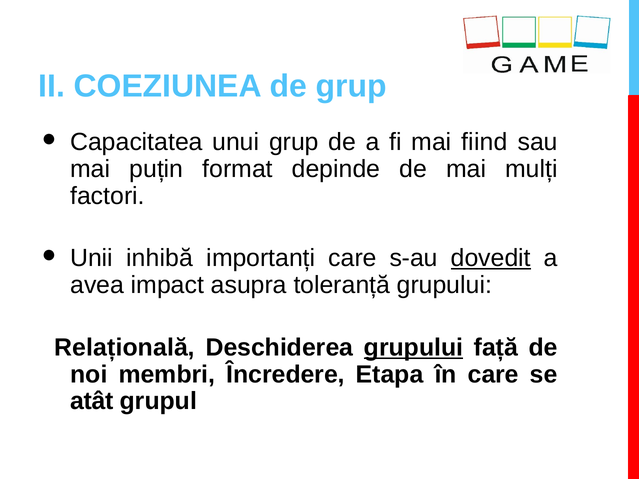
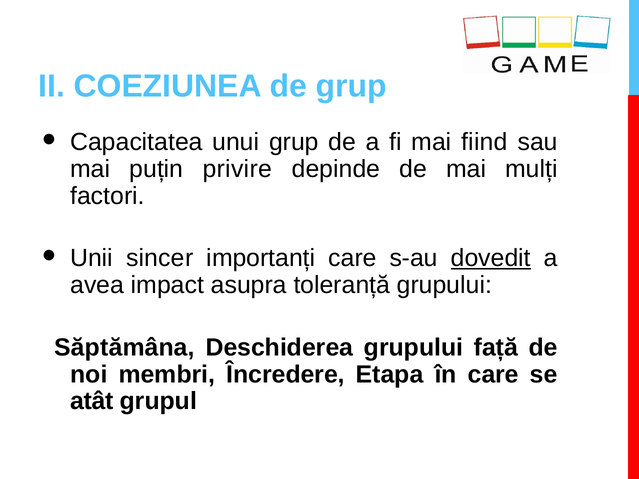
format: format -> privire (237, 169)
inhibă: inhibă -> sincer (160, 258)
Relațională: Relațională -> Săptămâna (125, 348)
grupului underline: present -> none (414, 348)
